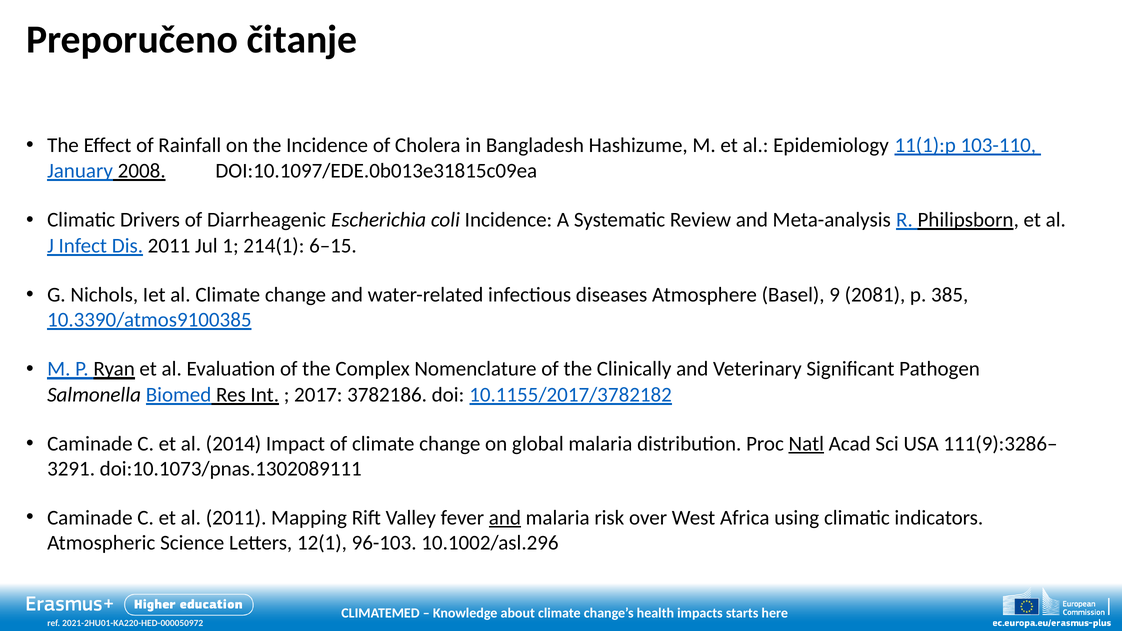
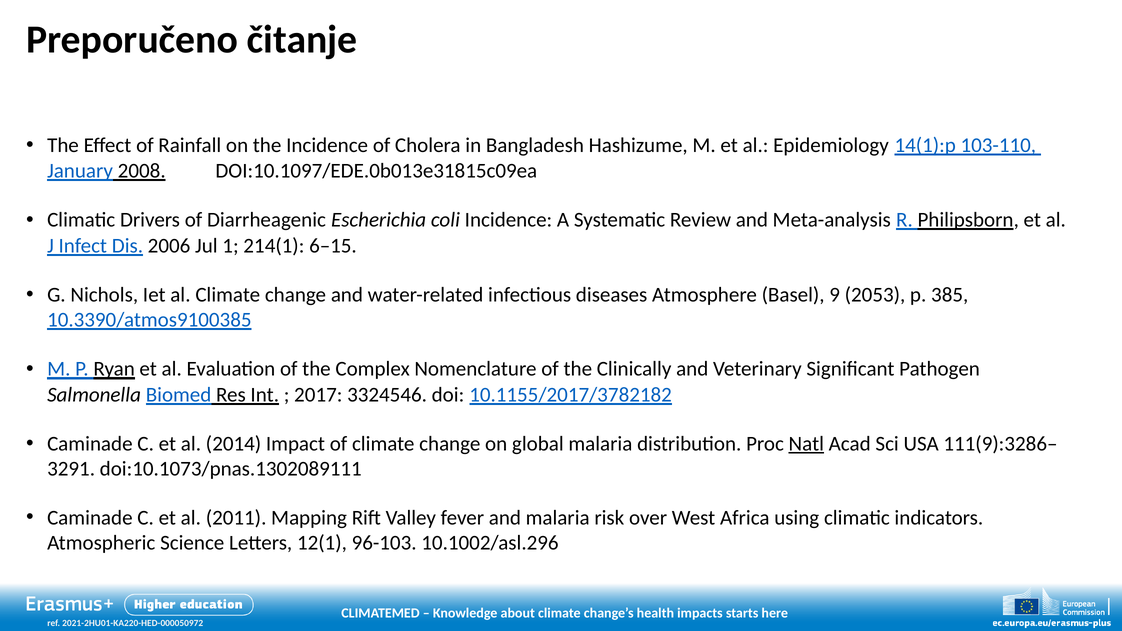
11(1):p: 11(1):p -> 14(1):p (925, 145)
Dis 2011: 2011 -> 2006 (169, 246)
2081: 2081 -> 2053 (875, 295)
3782186: 3782186 -> 3324546 (387, 395)
and underline: present -> none (505, 518)
